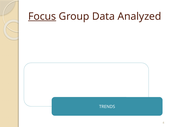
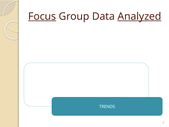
Analyzed underline: none -> present (139, 16)
